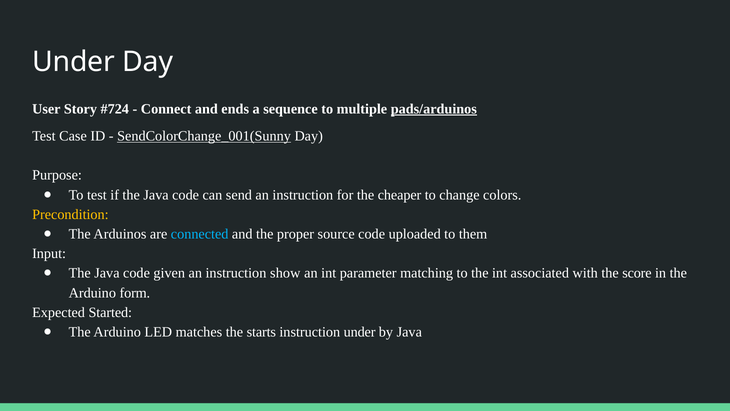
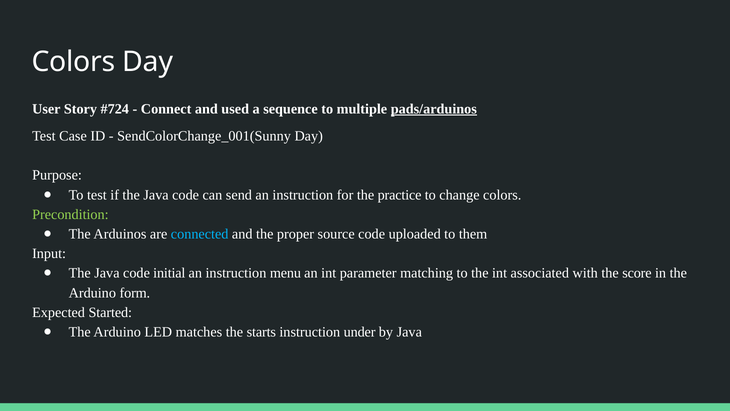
Under: Under -> Colors (74, 62)
ends: ends -> used (235, 109)
SendColorChange_001(Sunny underline: present -> none (204, 136)
cheaper: cheaper -> practice (400, 195)
Precondition colour: yellow -> light green (70, 214)
given: given -> initial (169, 273)
show: show -> menu (285, 273)
